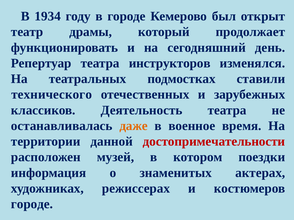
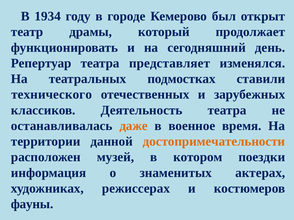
инструкторов: инструкторов -> представляет (170, 63)
достопримечательности colour: red -> orange (214, 142)
городе: городе -> фауны (32, 204)
